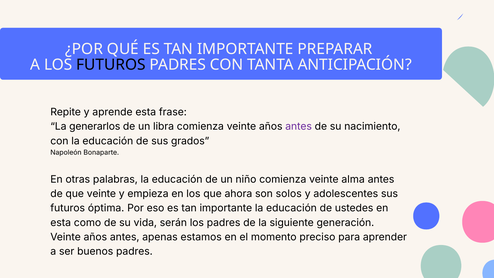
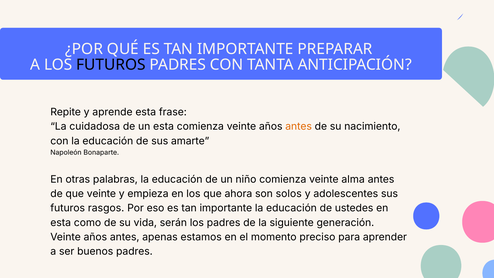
generarlos: generarlos -> cuidadosa (95, 127)
un libra: libra -> esta (164, 127)
antes colour: purple -> orange (299, 127)
grados: grados -> amarte (190, 141)
óptima: óptima -> rasgos (106, 208)
